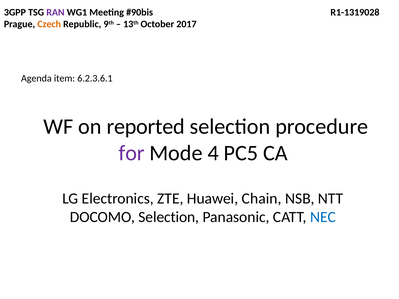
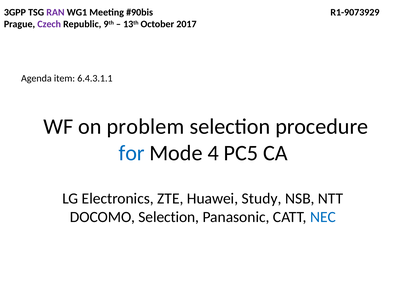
R1-1319028: R1-1319028 -> R1-9073929 (355, 12)
Czech colour: orange -> purple (49, 24)
6.2.3.6.1: 6.2.3.6.1 -> 6.4.3.1.1 (95, 78)
reported: reported -> problem (145, 127)
for colour: purple -> blue (132, 153)
Chain: Chain -> Study (262, 199)
